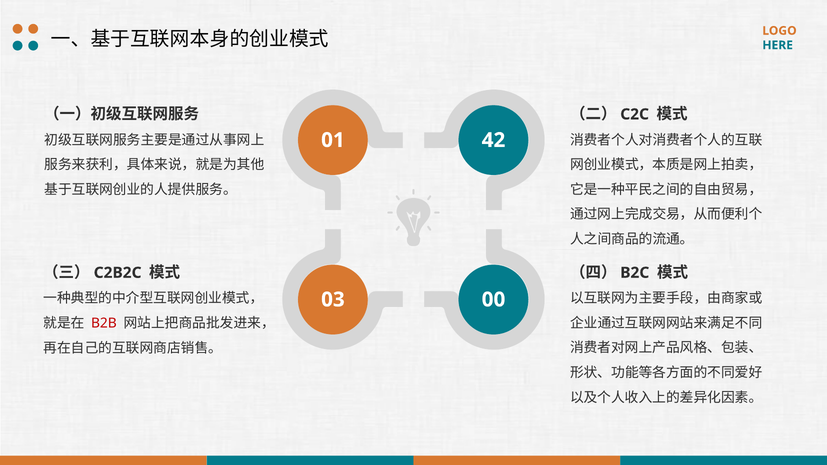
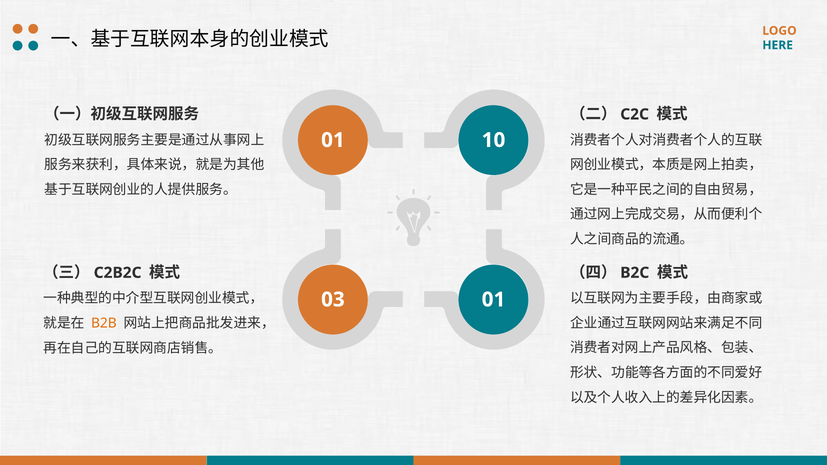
42: 42 -> 10 (494, 140)
03 00: 00 -> 01 (494, 300)
B2B colour: red -> orange (104, 323)
